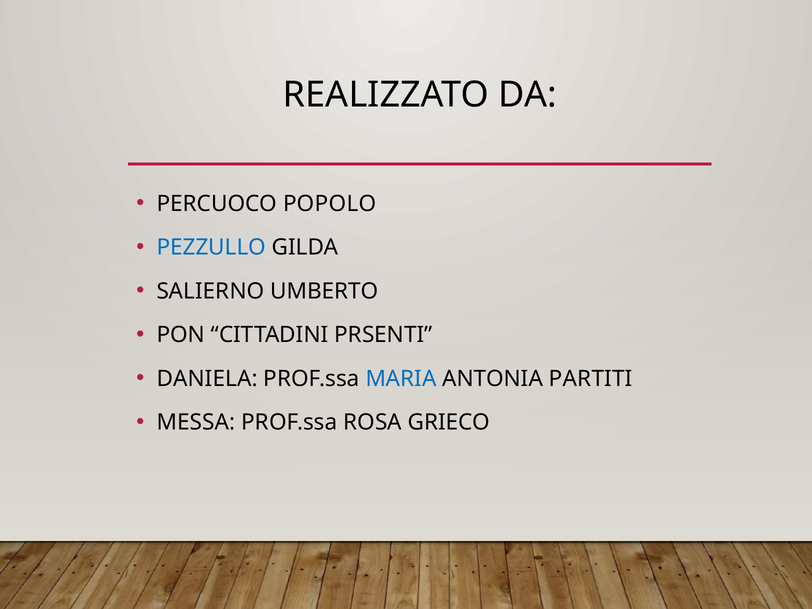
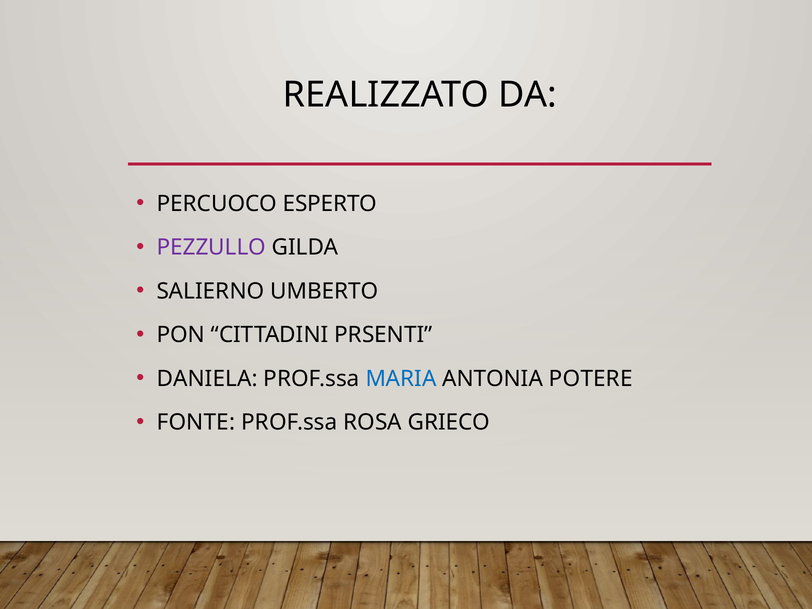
POPOLO: POPOLO -> ESPERTO (330, 204)
PEZZULLO colour: blue -> purple (211, 247)
PARTITI: PARTITI -> POTERE (591, 379)
MESSA: MESSA -> FONTE (196, 422)
